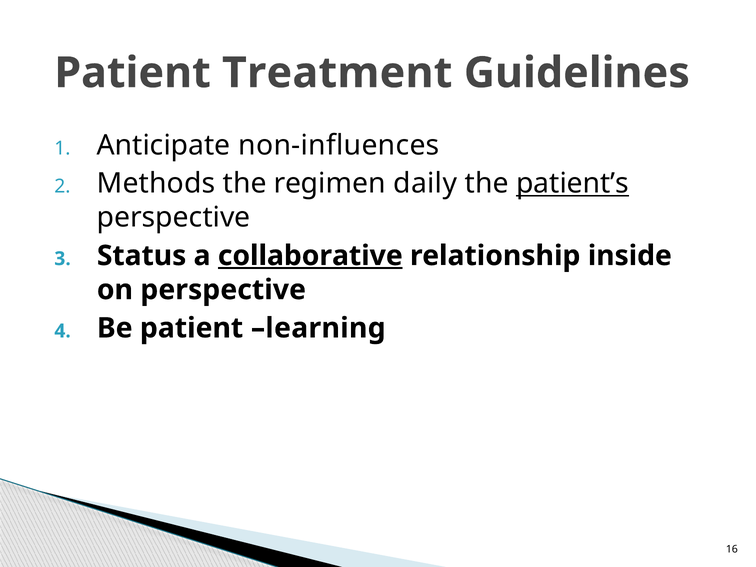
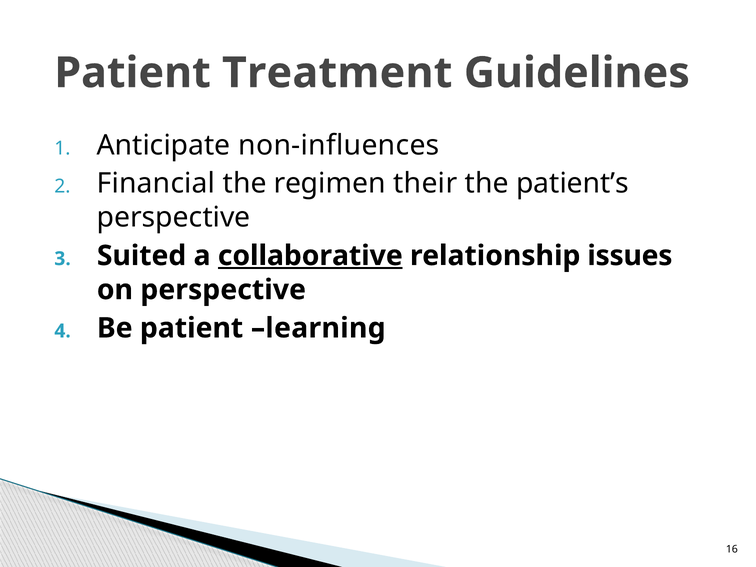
Methods: Methods -> Financial (156, 183)
daily: daily -> their (425, 183)
patient’s underline: present -> none (572, 183)
Status: Status -> Suited (142, 256)
inside: inside -> issues (630, 256)
